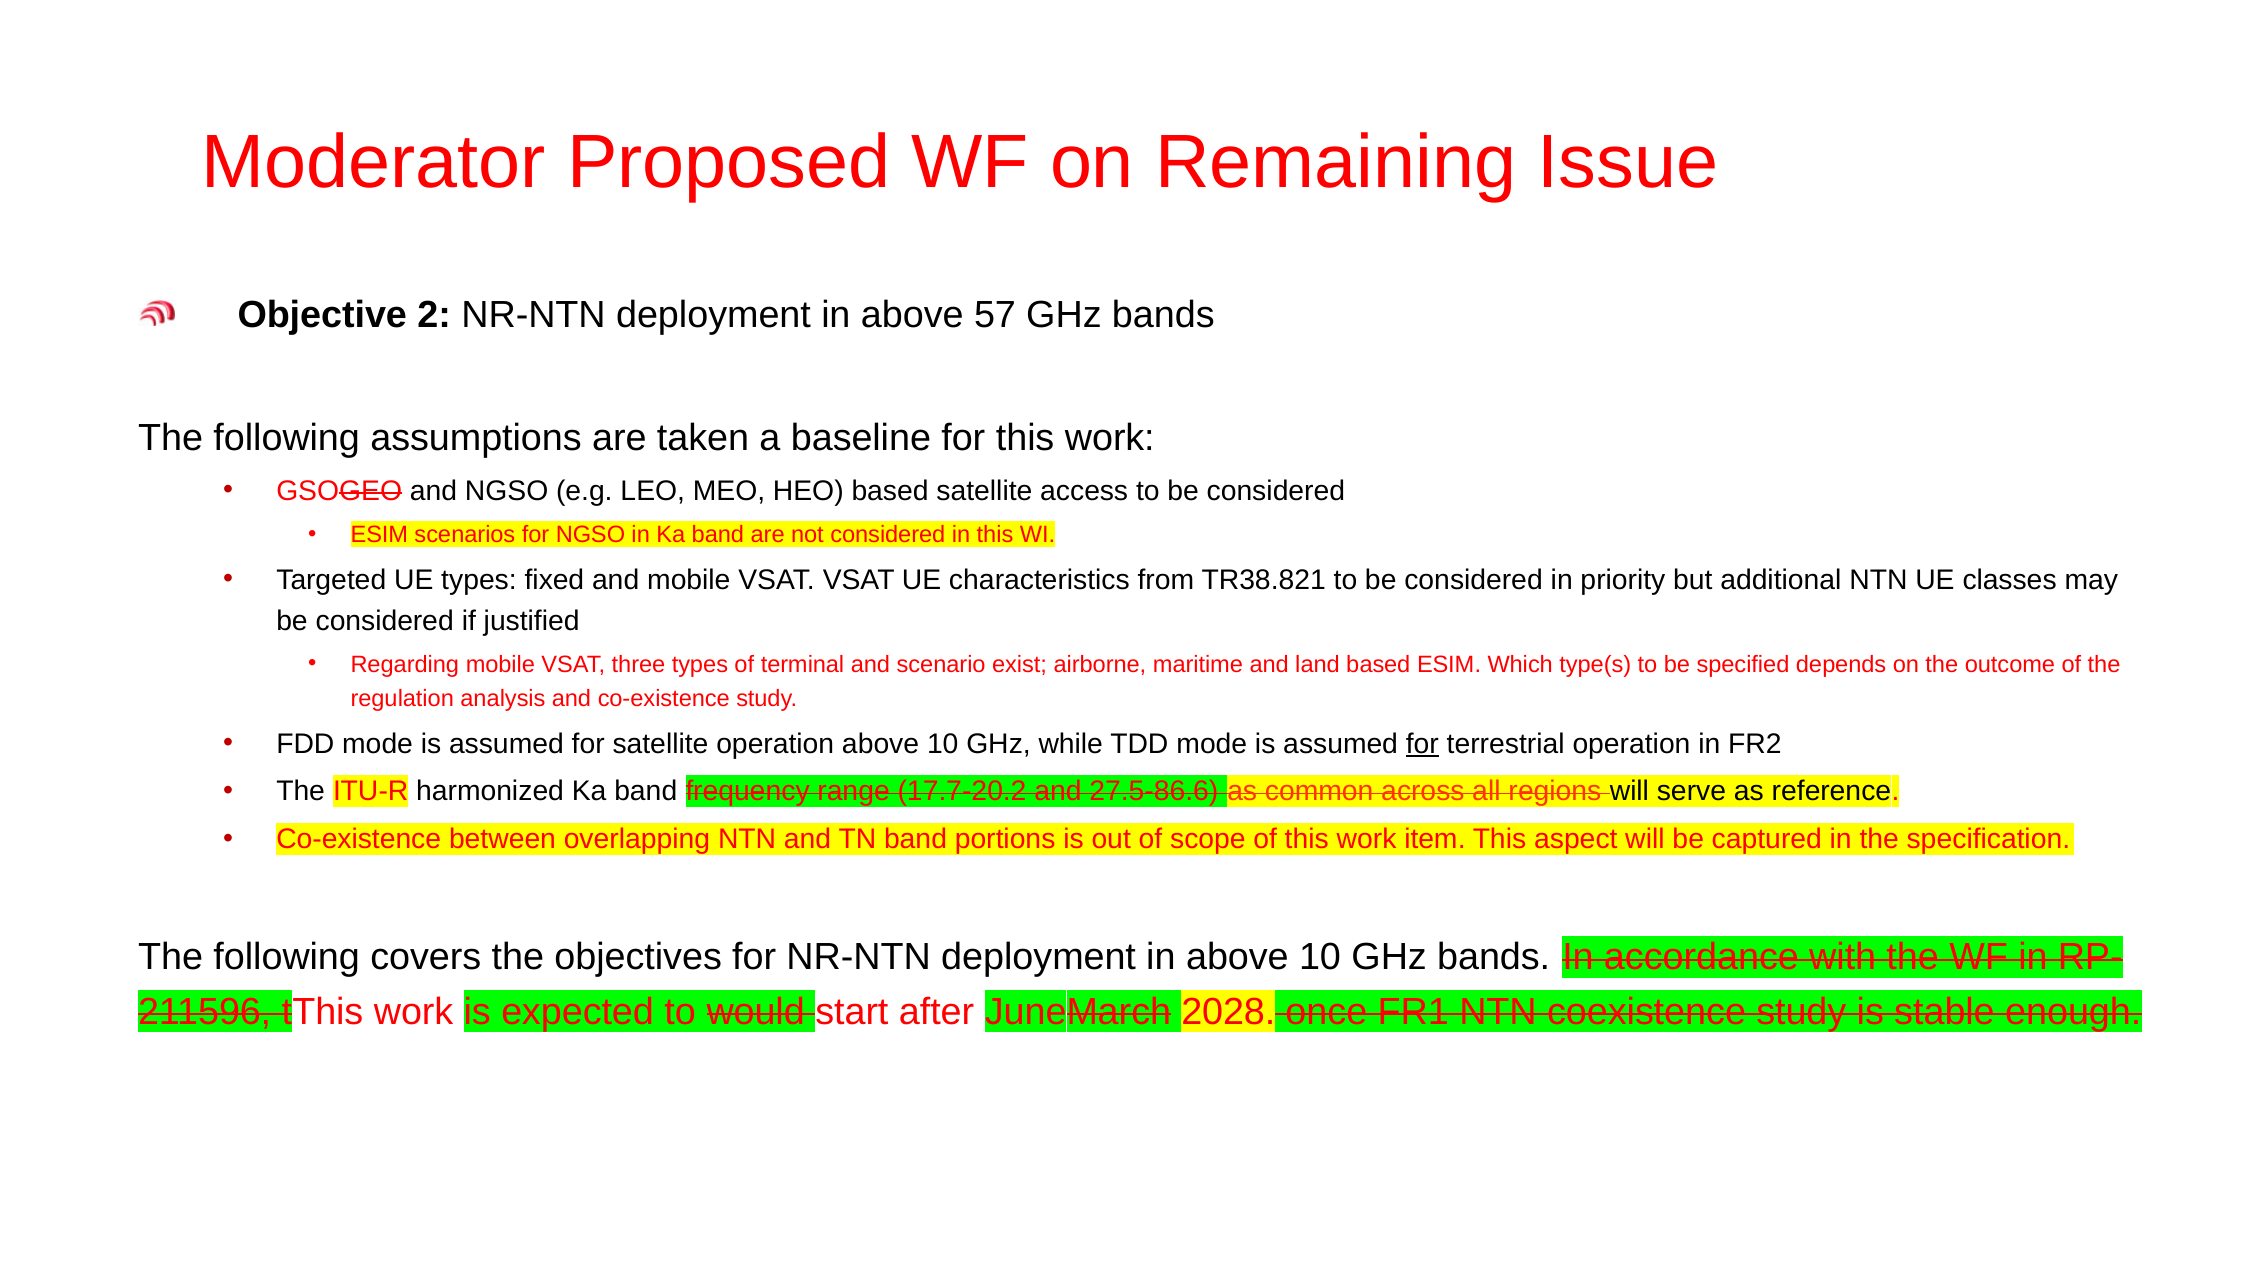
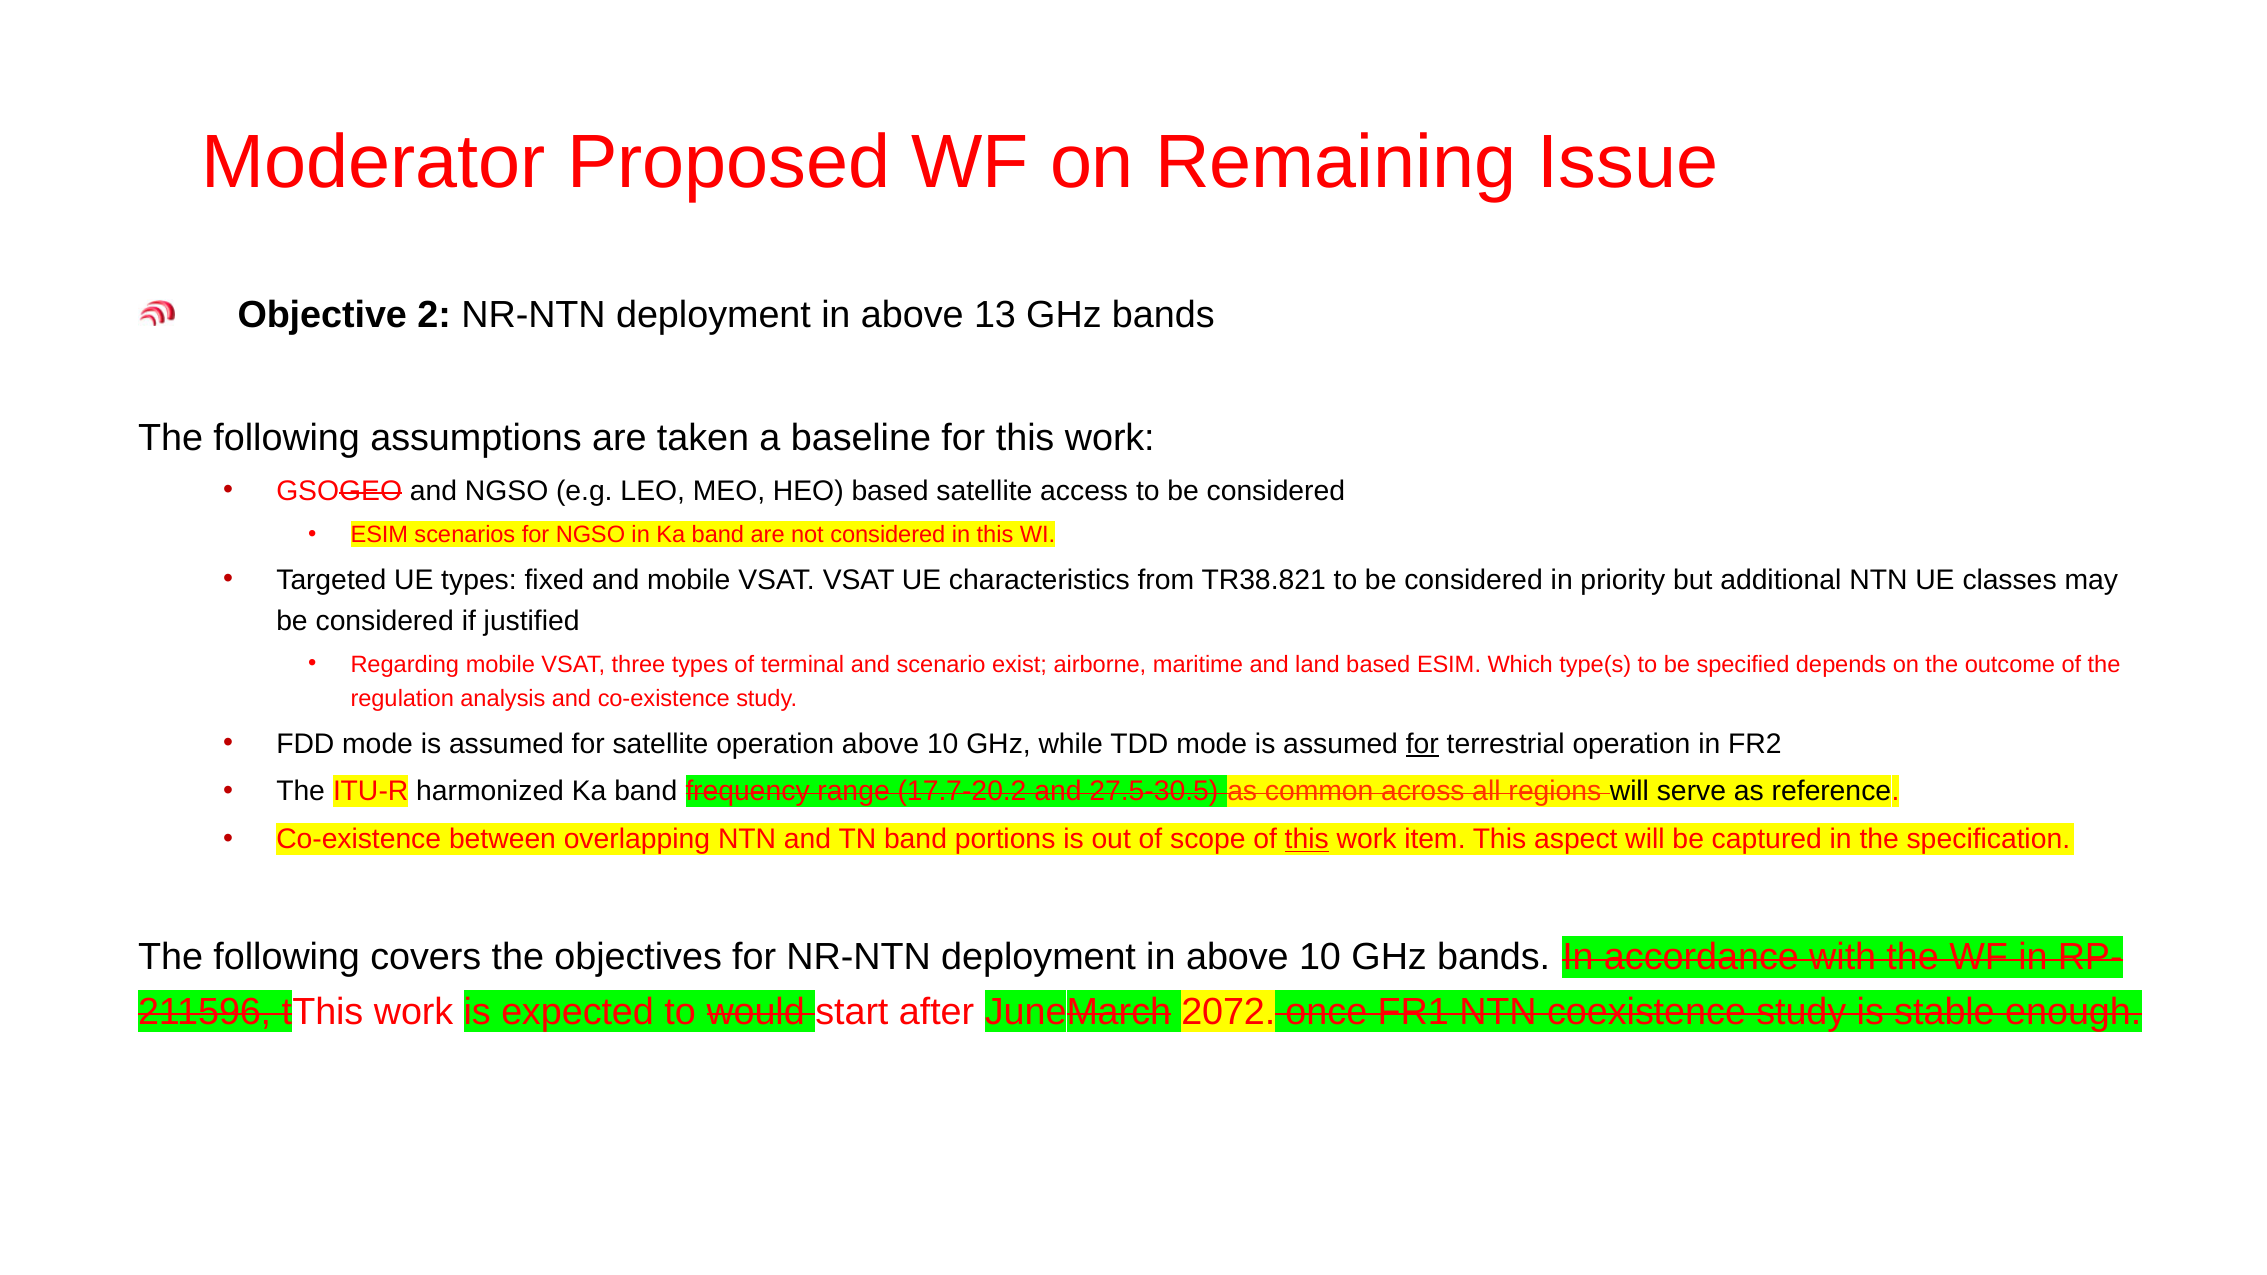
57: 57 -> 13 (995, 315)
27.5-86.6: 27.5-86.6 -> 27.5-30.5 (1154, 792)
this underline: none -> present (1307, 840)
2028: 2028 -> 2072 (1228, 1012)
